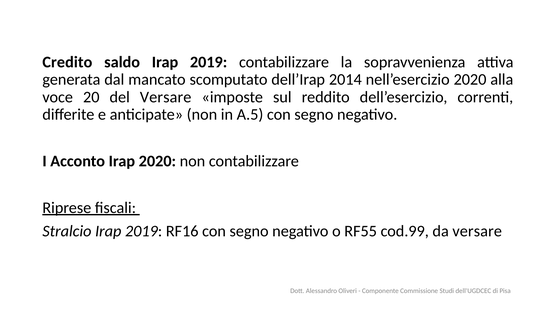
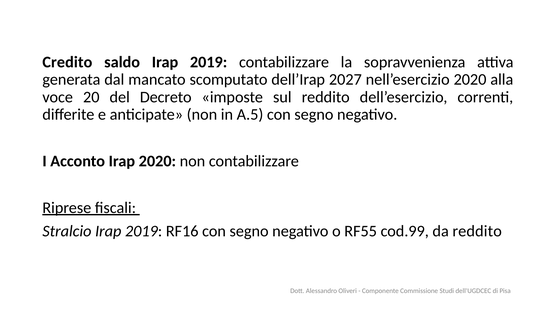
2014: 2014 -> 2027 (345, 79)
del Versare: Versare -> Decreto (166, 97)
da versare: versare -> reddito (477, 231)
